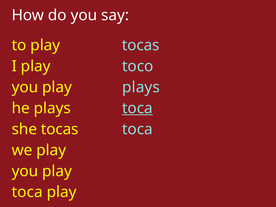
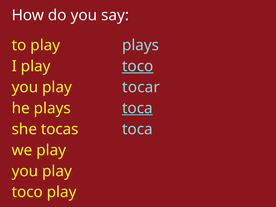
play tocas: tocas -> plays (141, 45)
toco underline: none -> present (138, 66)
play plays: plays -> tocar (141, 87)
toca: toca -> toco (27, 192)
